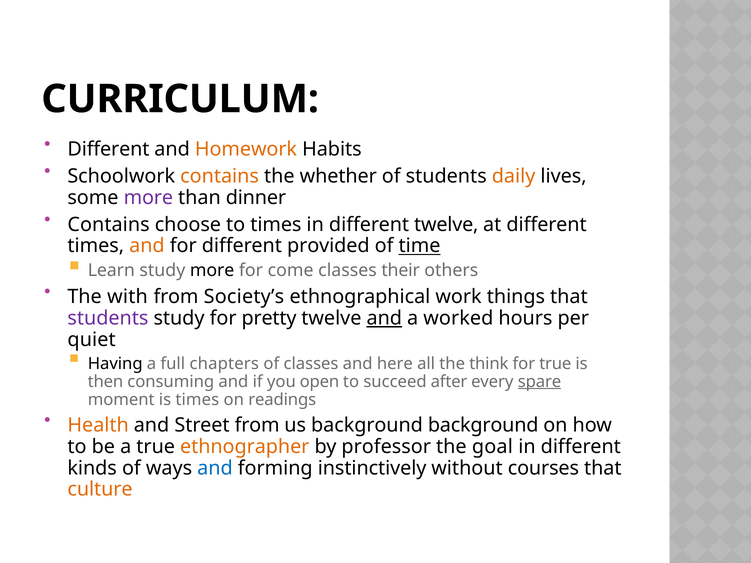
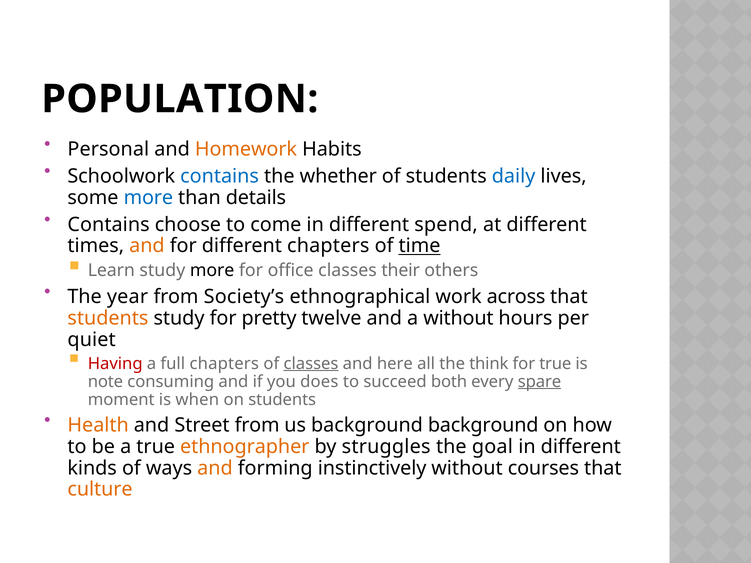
CURRICULUM: CURRICULUM -> POPULATION (180, 99)
Different: Different -> Personal (108, 149)
contains colour: orange -> blue (220, 176)
daily colour: orange -> blue (514, 176)
more colour: purple -> blue (148, 198)
dinner: dinner -> details (256, 198)
to times: times -> come (276, 225)
different twelve: twelve -> spend (446, 225)
different provided: provided -> chapters (328, 246)
come: come -> office (291, 271)
with: with -> year (128, 297)
things: things -> across (516, 297)
students colour: purple -> orange (108, 318)
and underline: present -> none (384, 318)
a worked: worked -> without (458, 318)
Having colour: black -> red (115, 364)
classes underline: none -> present (311, 364)
then: then -> note (105, 382)
open: open -> does (319, 382)
after: after -> both (449, 382)
is times: times -> when (197, 400)
on readings: readings -> students (282, 400)
professor: professor -> struggles (386, 447)
and colour: blue -> orange (215, 468)
